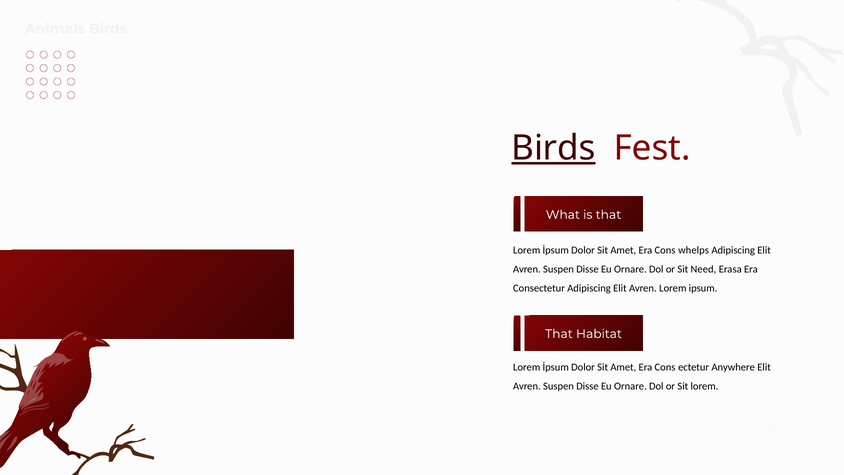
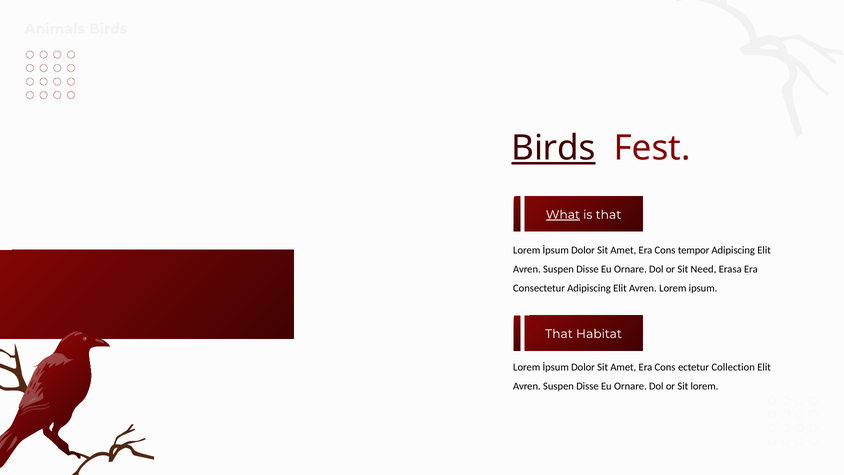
What underline: none -> present (563, 215)
whelps: whelps -> tempor (694, 250)
Anywhere: Anywhere -> Collection (733, 367)
